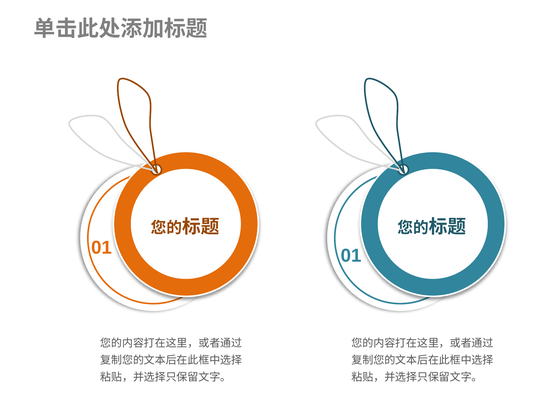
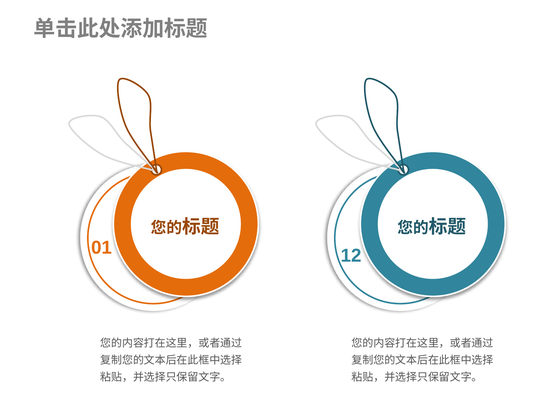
01 01: 01 -> 12 (351, 256)
